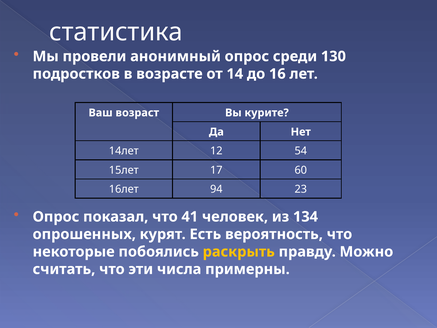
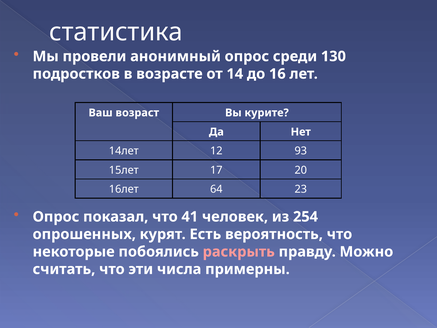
54: 54 -> 93 (301, 151)
60: 60 -> 20 (301, 170)
94: 94 -> 64 (216, 189)
134: 134 -> 254 (305, 217)
раскрыть colour: yellow -> pink (239, 252)
